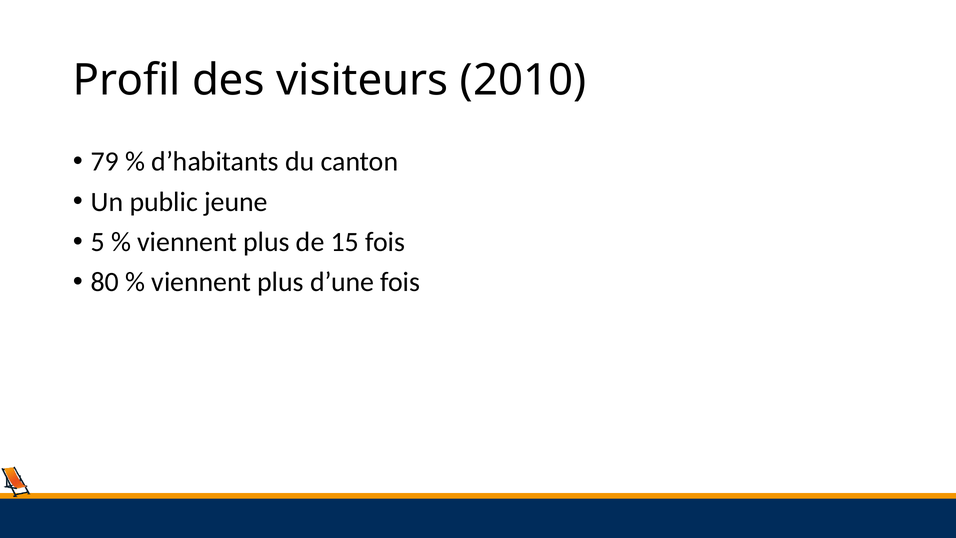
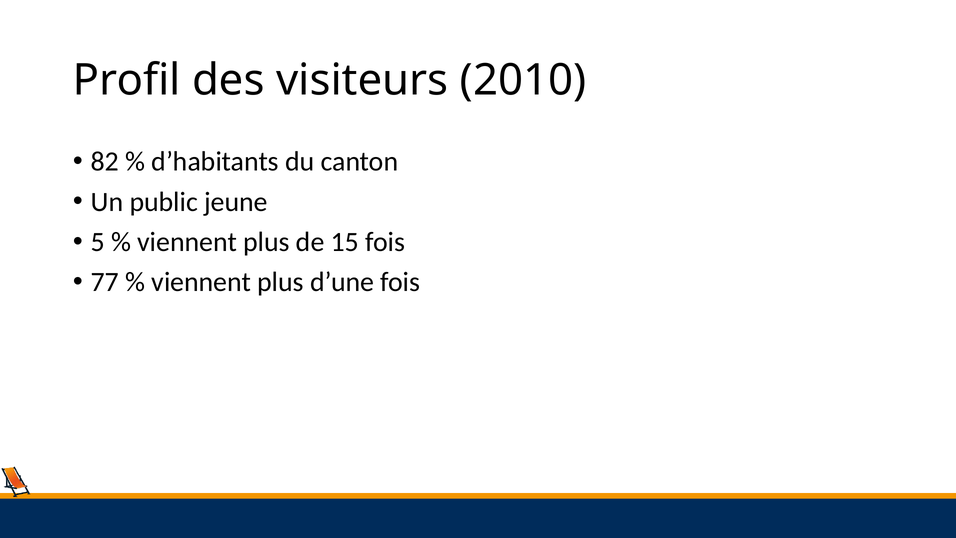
79: 79 -> 82 (105, 162)
80: 80 -> 77 (105, 282)
